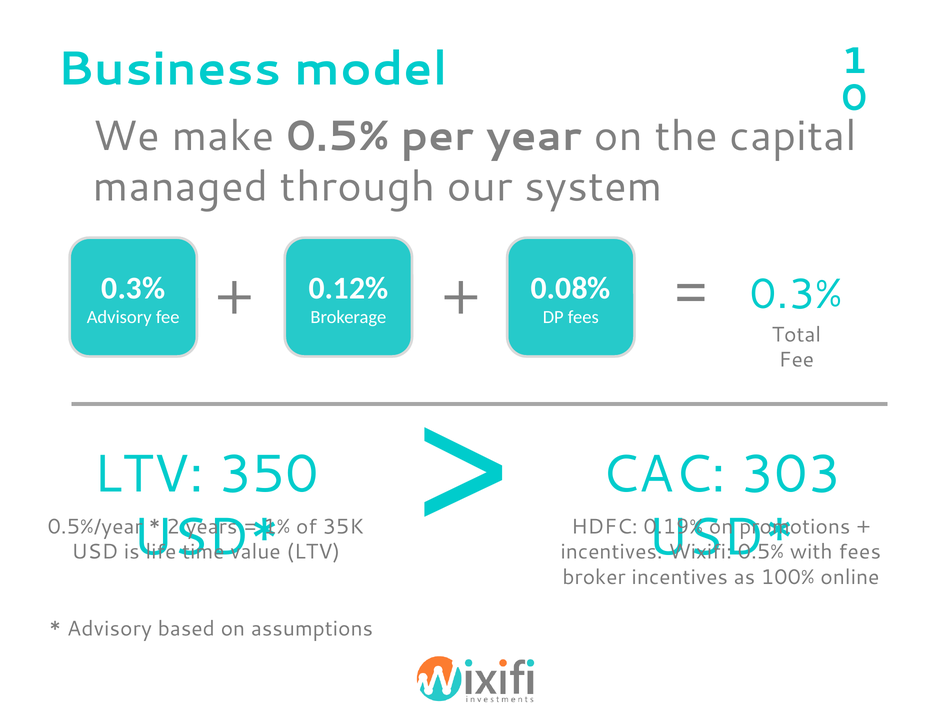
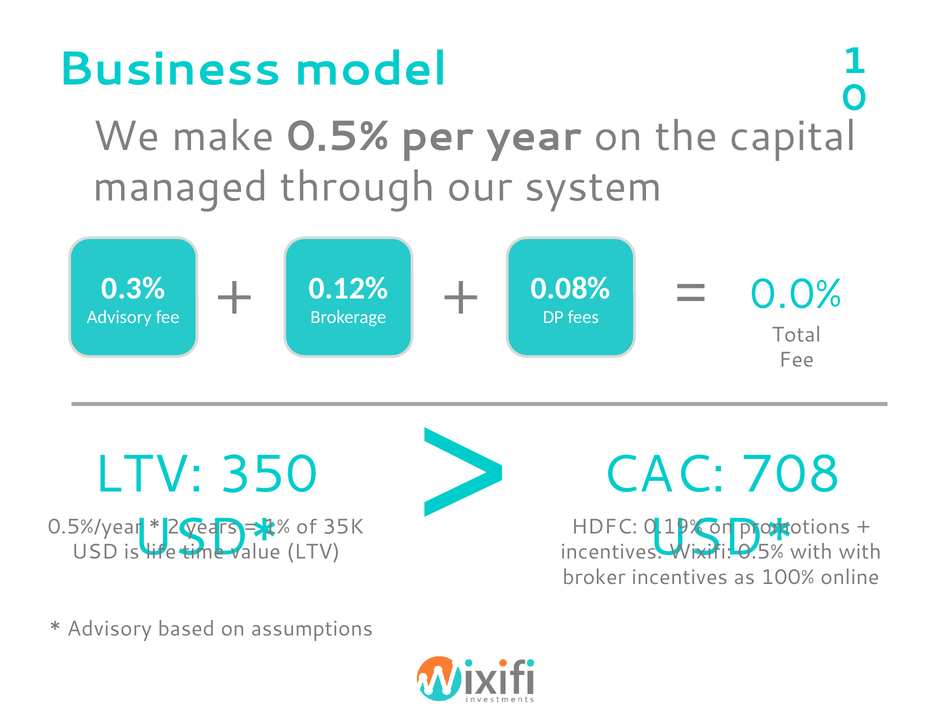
0.3%: 0.3% -> 0.0% (796, 295)
303: 303 -> 708 (791, 474)
with fees: fees -> with (860, 552)
